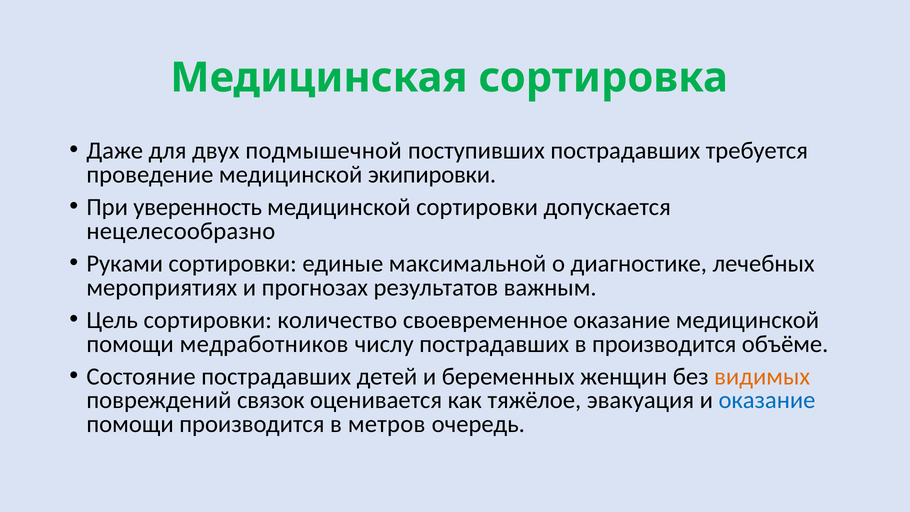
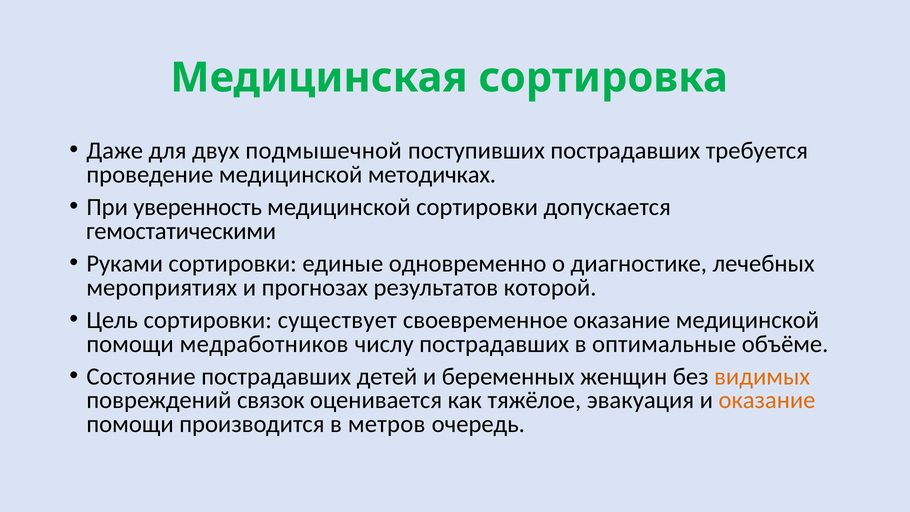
экипировки: экипировки -> методичках (432, 175)
нецелесообразно: нецелесообразно -> гемостатическими (181, 231)
максимальной: максимальной -> одновременно (468, 263)
важным: важным -> которой (550, 287)
количество: количество -> существует (337, 320)
в производится: производится -> оптимальные (664, 344)
оказание colour: blue -> orange (767, 400)
